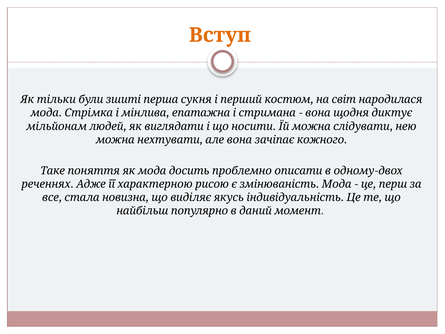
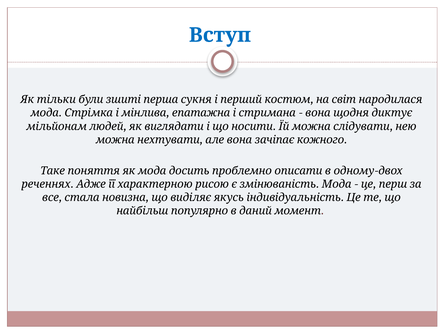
Вступ colour: orange -> blue (220, 35)
